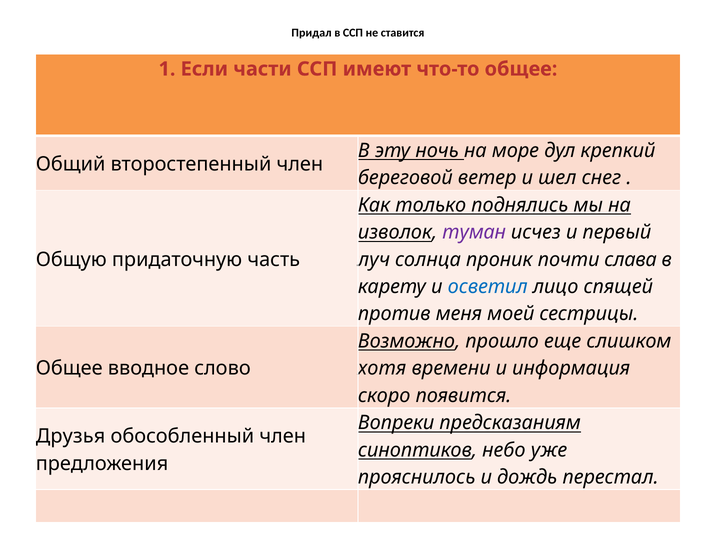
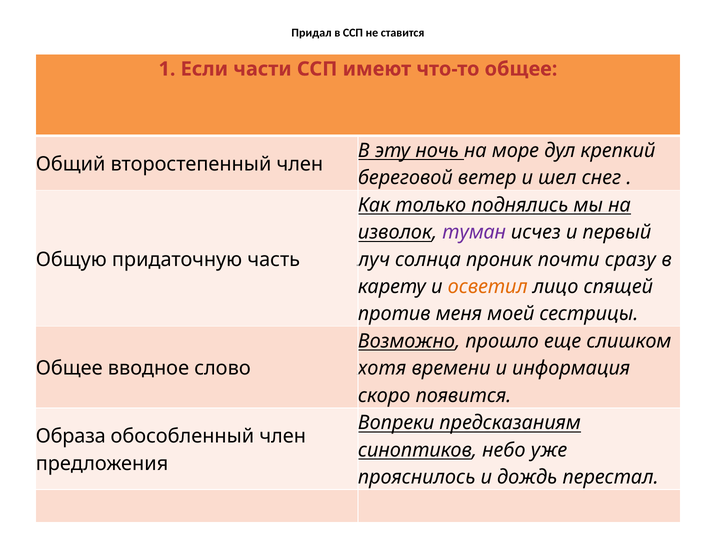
слава: слава -> сразу (630, 259)
осветил colour: blue -> orange (488, 287)
Друзья: Друзья -> Образа (71, 436)
